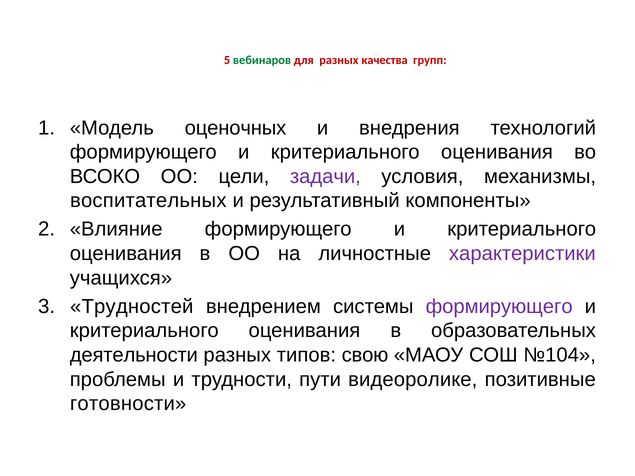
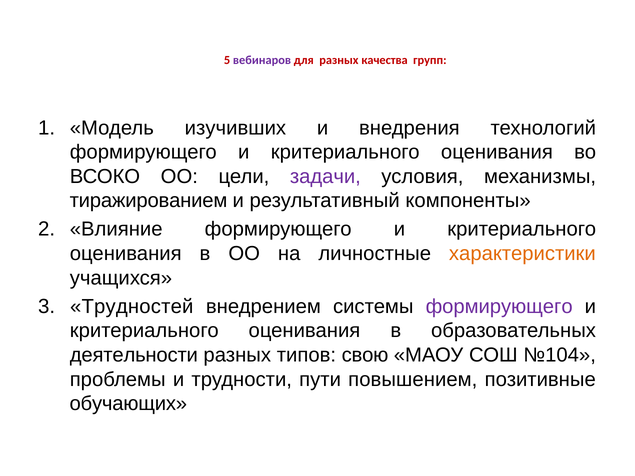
вебинаров colour: green -> purple (262, 60)
оценочных: оценочных -> изучивших (235, 128)
воспитательных: воспитательных -> тиражированием (148, 201)
характеристики colour: purple -> orange (522, 254)
видеоролике: видеоролике -> повышением (413, 380)
готовности: готовности -> обучающих (128, 404)
